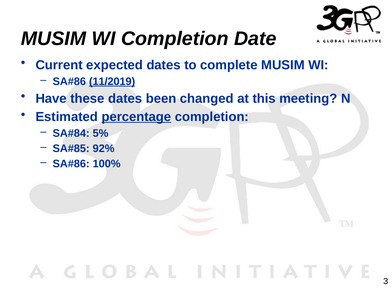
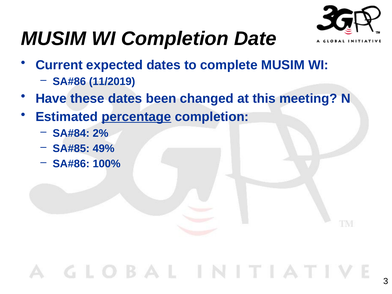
11/2019 underline: present -> none (112, 81)
5%: 5% -> 2% (101, 133)
92%: 92% -> 49% (104, 148)
